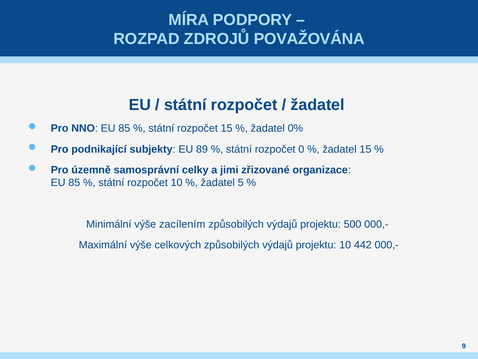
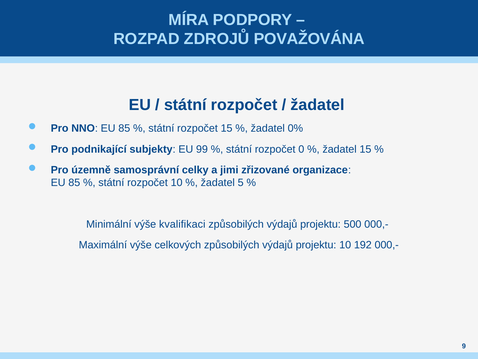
89: 89 -> 99 (202, 149)
zacílením: zacílením -> kvalifikaci (182, 224)
442: 442 -> 192 (363, 245)
